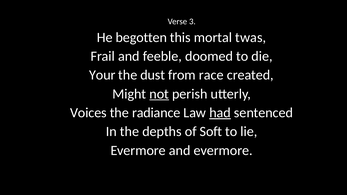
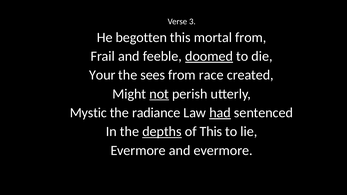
mortal twas: twas -> from (251, 37)
doomed underline: none -> present (209, 56)
dust: dust -> sees (153, 75)
Voices: Voices -> Mystic (88, 113)
depths underline: none -> present (162, 132)
of Soft: Soft -> This (211, 132)
